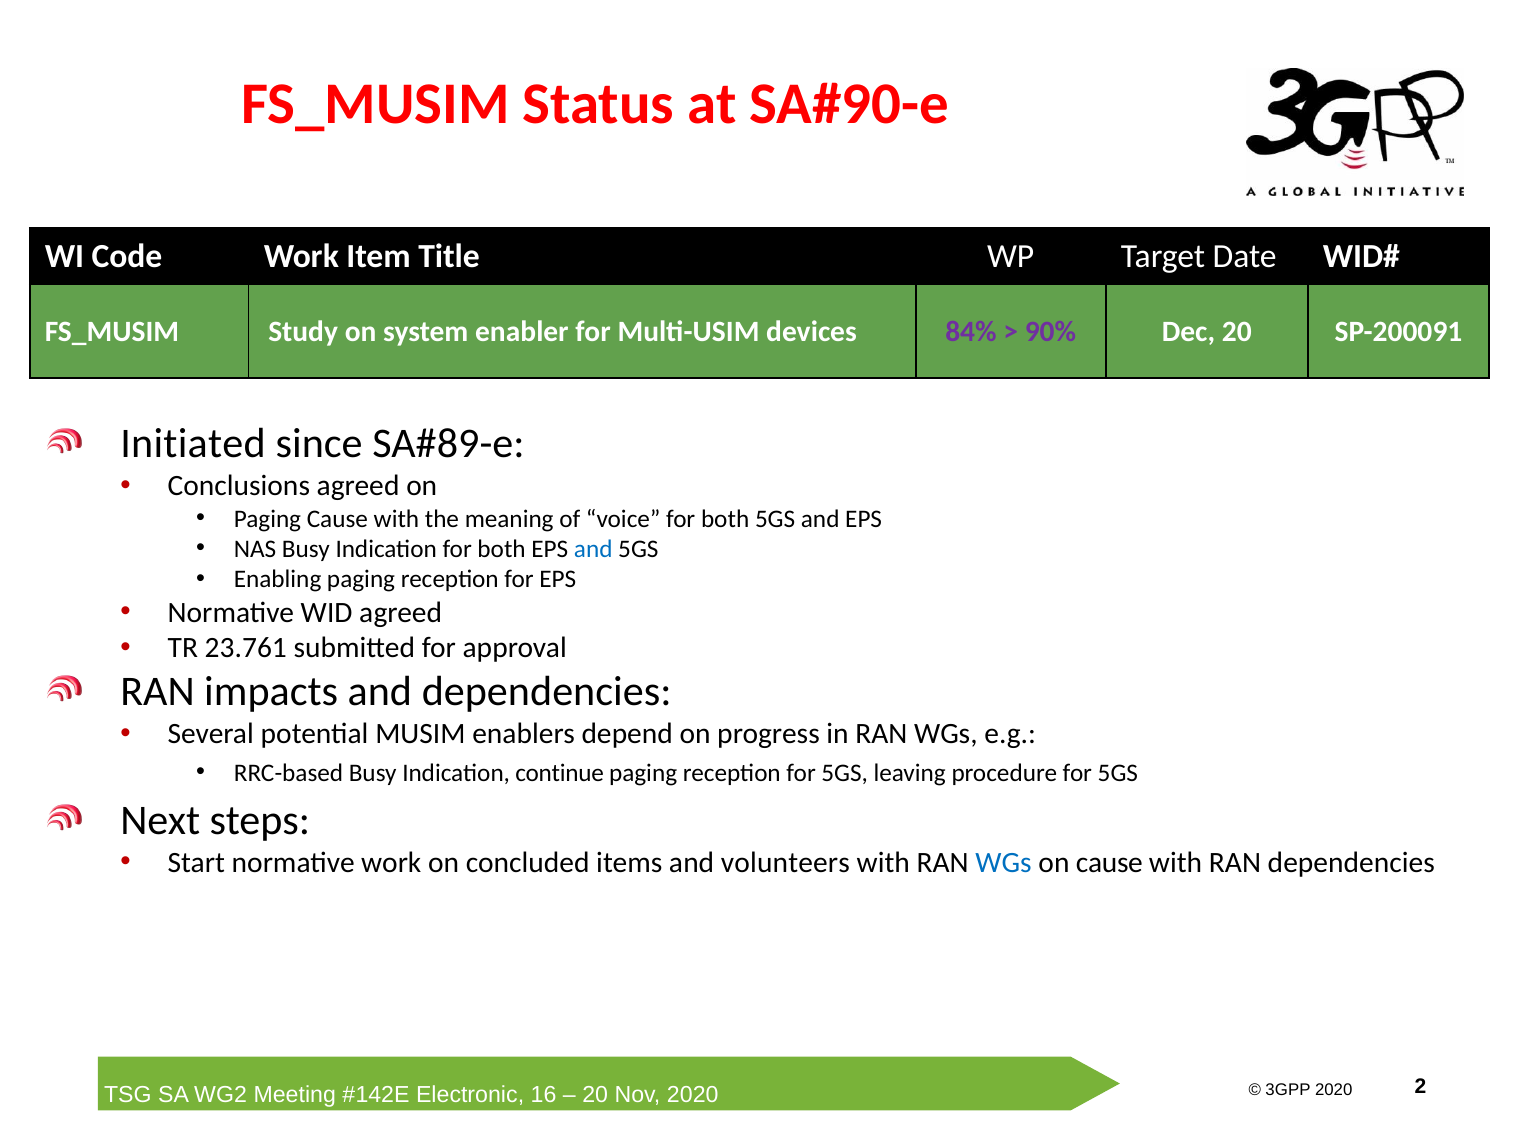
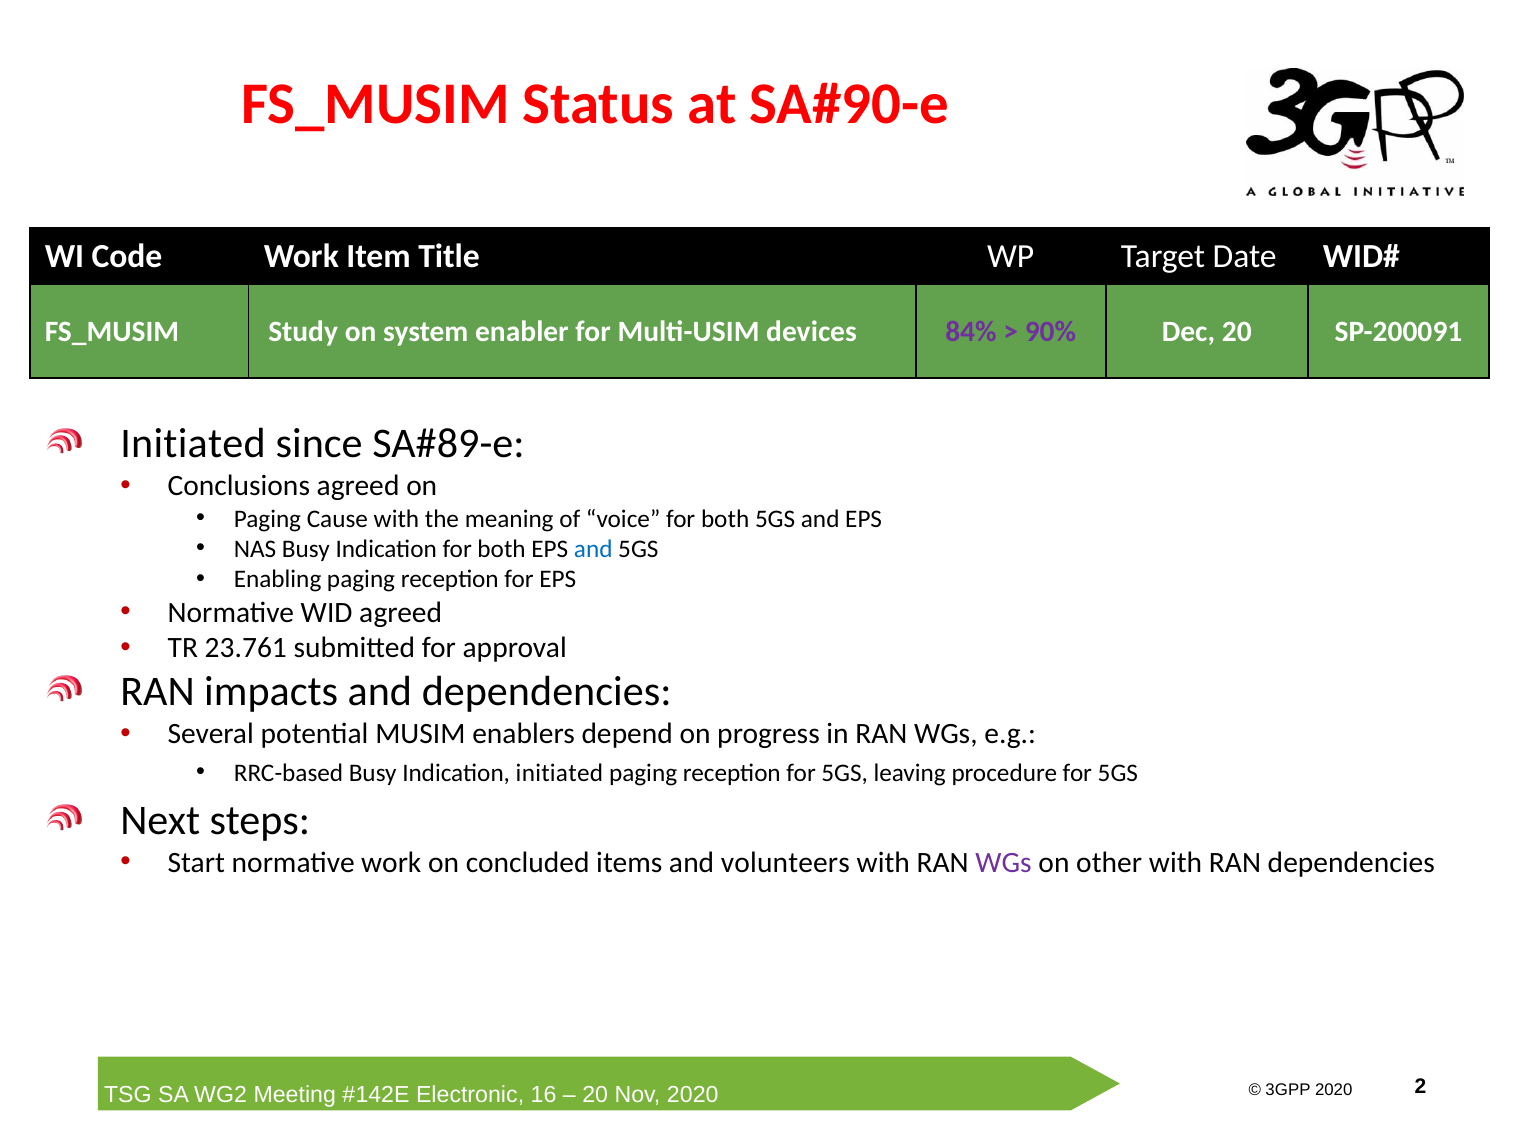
Indication continue: continue -> initiated (559, 772)
WGs colour: blue -> purple (1004, 862)
on cause: cause -> other (1109, 862)
